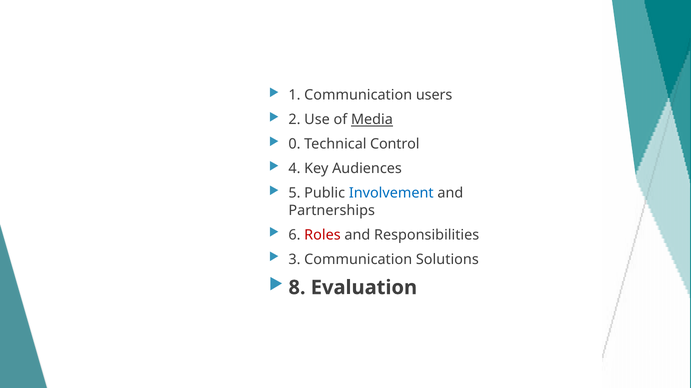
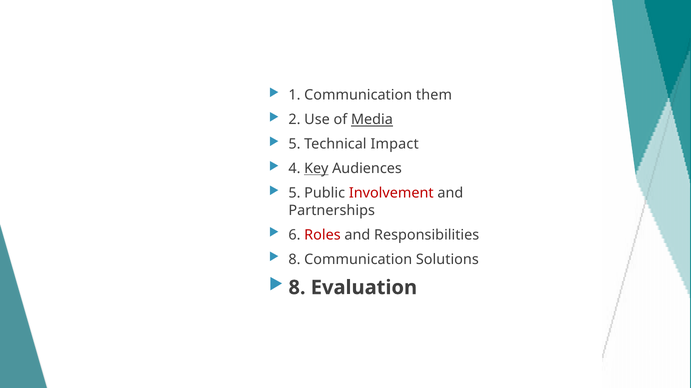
users: users -> them (434, 95)
0: 0 -> 5 (294, 144)
Control: Control -> Impact (395, 144)
Key underline: none -> present (316, 169)
Involvement colour: blue -> red (391, 193)
3: 3 -> 8 (294, 260)
